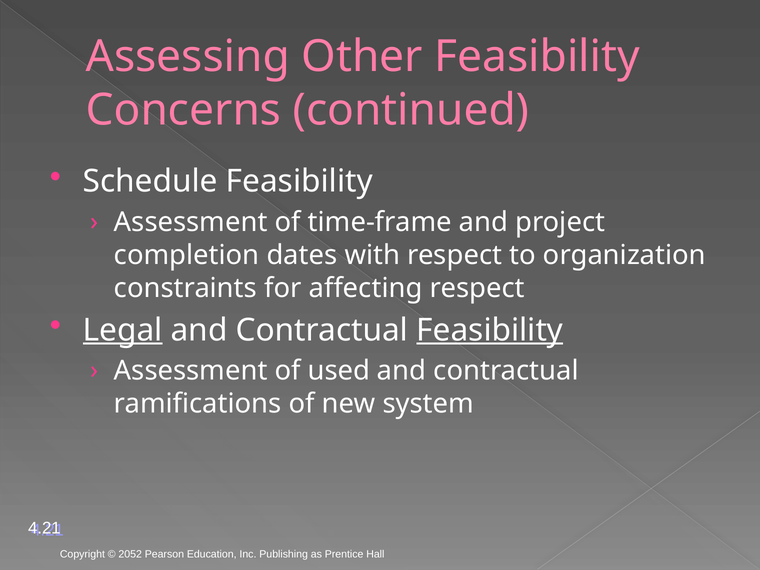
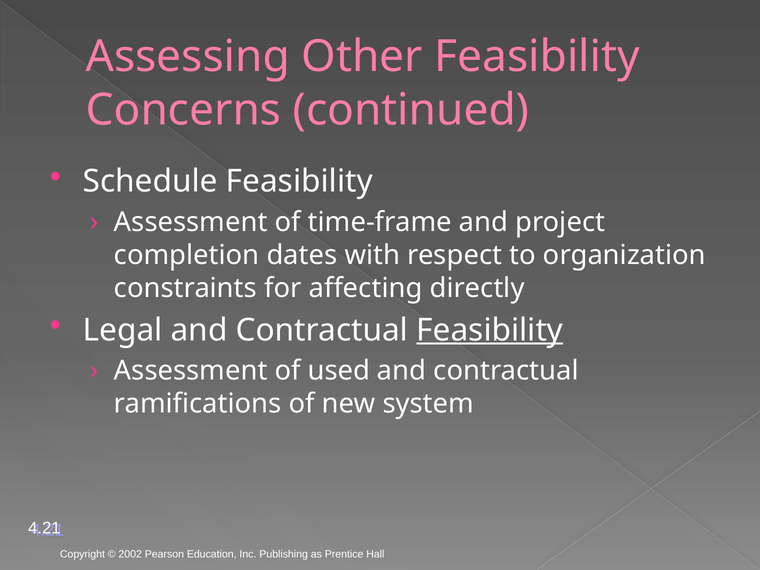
affecting respect: respect -> directly (477, 288)
Legal underline: present -> none (123, 330)
2052: 2052 -> 2002 (130, 554)
